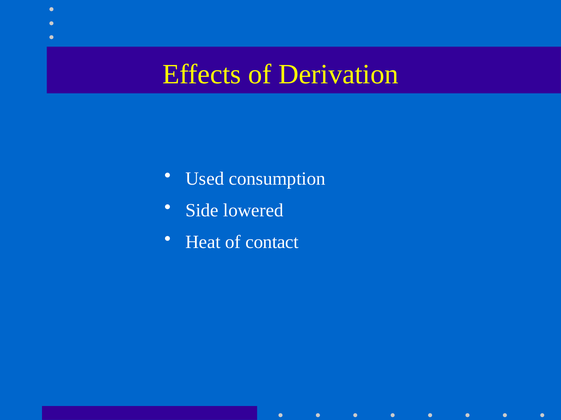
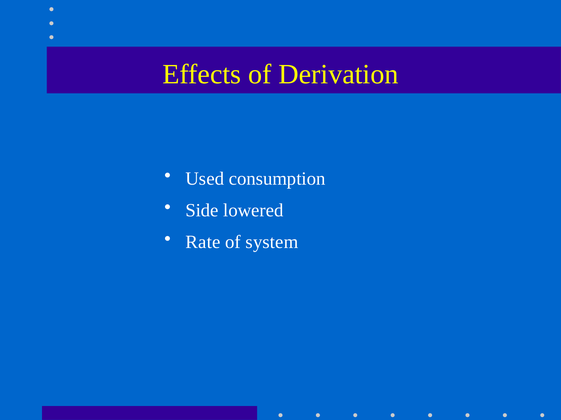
Heat: Heat -> Rate (203, 242)
contact: contact -> system (272, 242)
